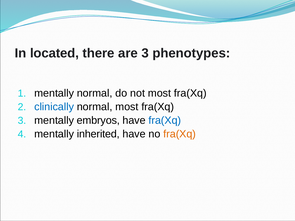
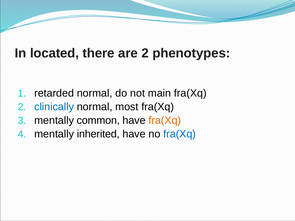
are 3: 3 -> 2 (145, 53)
mentally: mentally -> retarded (54, 93)
not most: most -> main (159, 93)
embryos: embryos -> common (98, 121)
fra(Xq colour: blue -> orange (165, 121)
fra(Xq colour: orange -> blue (180, 134)
